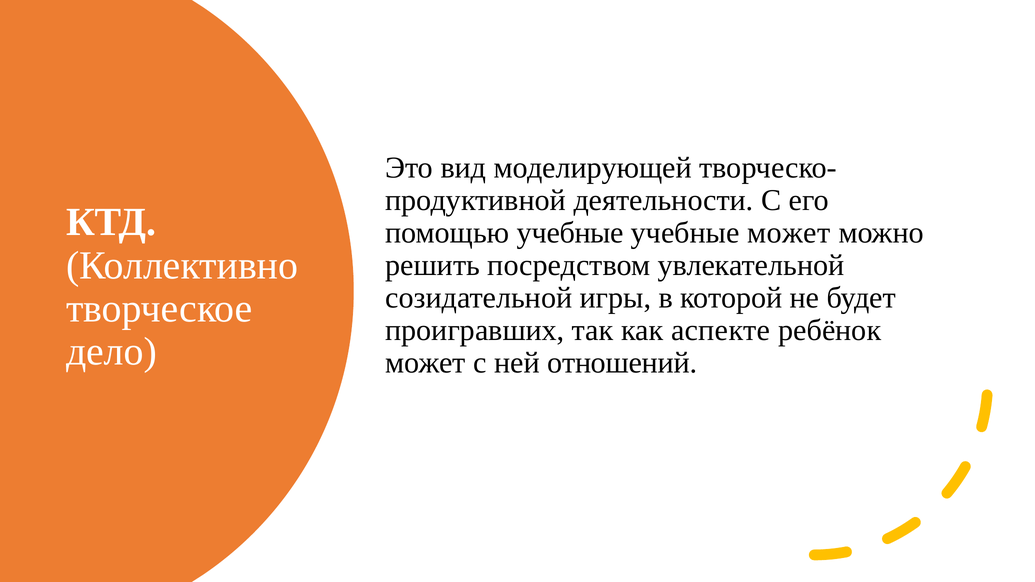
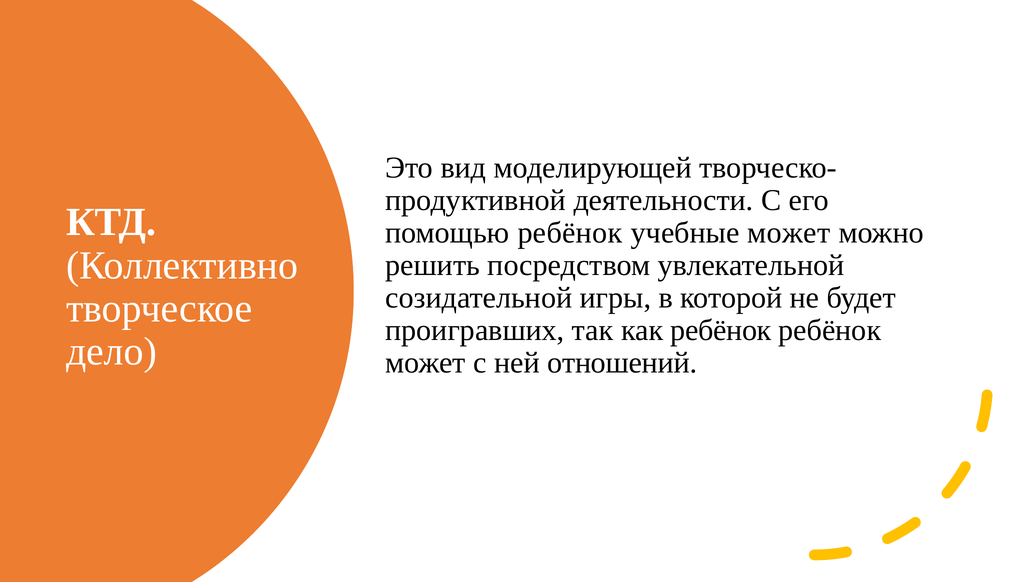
помощью учебные: учебные -> ребёнок (570, 233)
как аспекте: аспекте -> ребёнок (721, 331)
